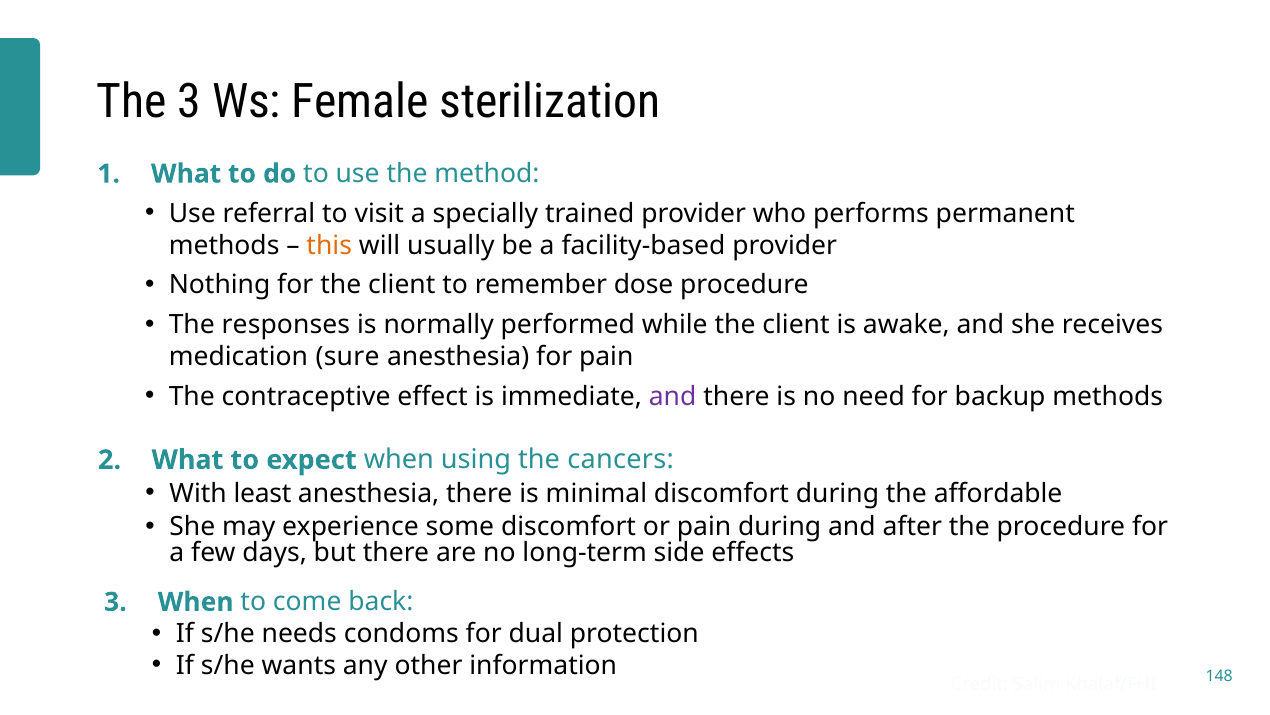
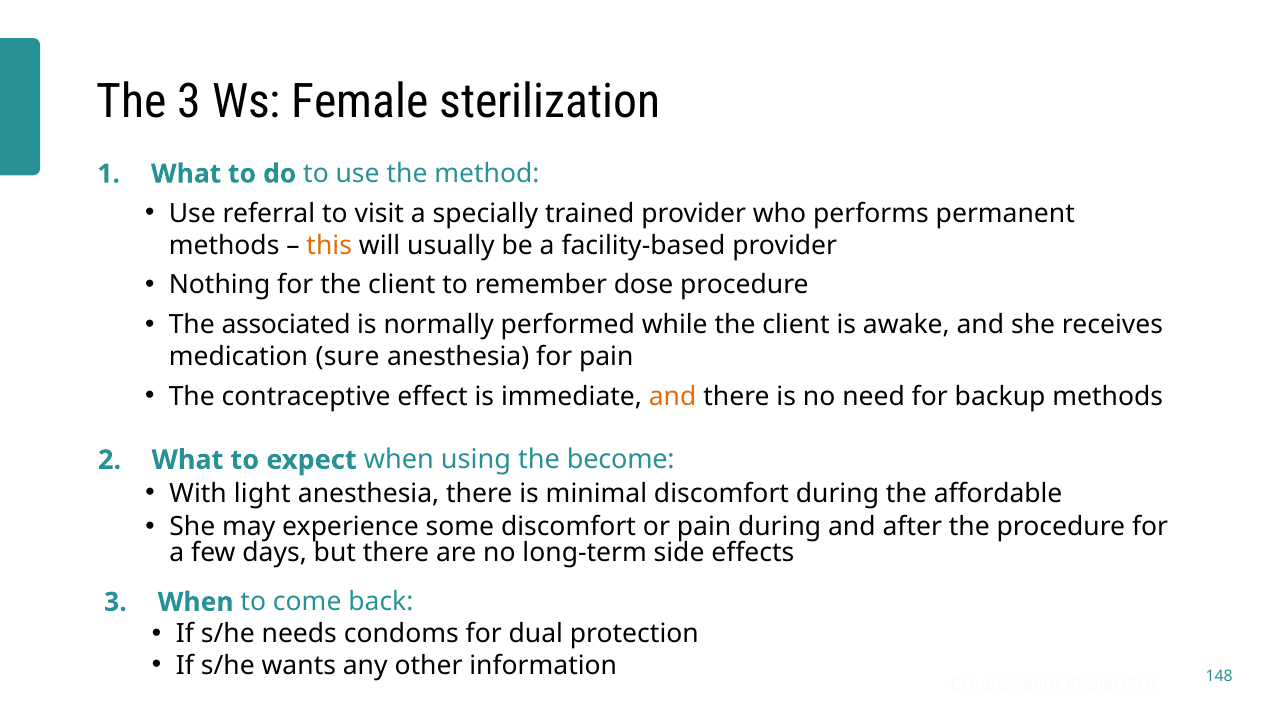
responses: responses -> associated (286, 325)
and colour: purple -> orange (673, 396)
cancers: cancers -> become (621, 459)
least: least -> light (262, 493)
